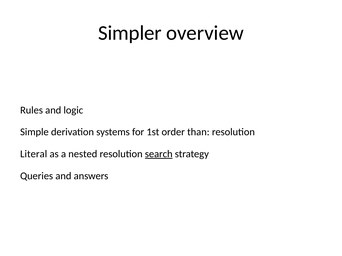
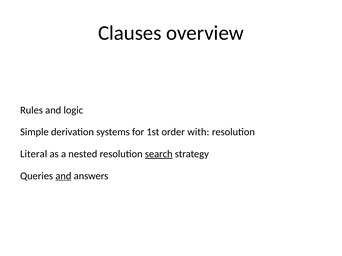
Simpler: Simpler -> Clauses (130, 33)
than: than -> with (198, 132)
and underline: none -> present (63, 176)
